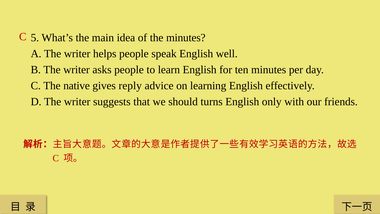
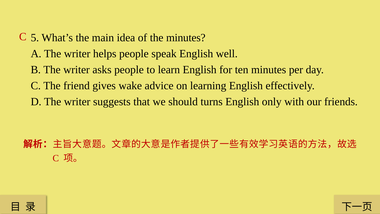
native: native -> friend (77, 86)
reply: reply -> wake (130, 86)
